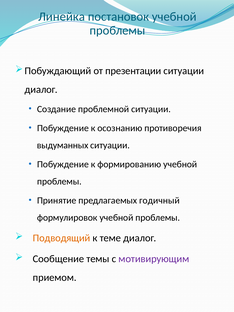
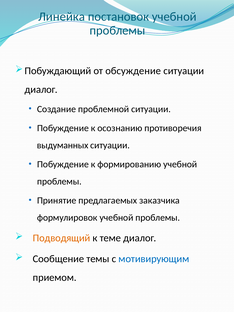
презентации: презентации -> обсуждение (133, 71)
годичный: годичный -> заказчика (159, 200)
мотивирующим colour: purple -> blue (154, 259)
